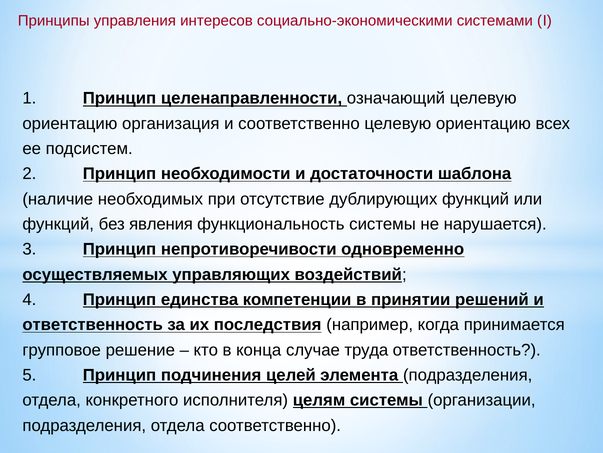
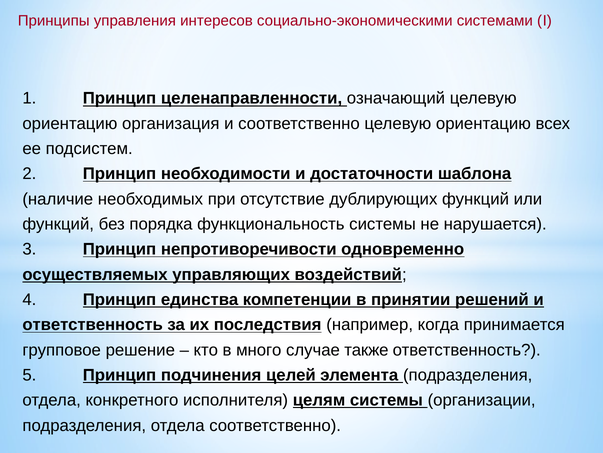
явления: явления -> порядка (161, 224)
конца: конца -> много (259, 349)
труда: труда -> также (366, 349)
